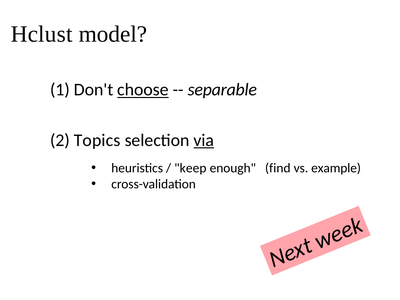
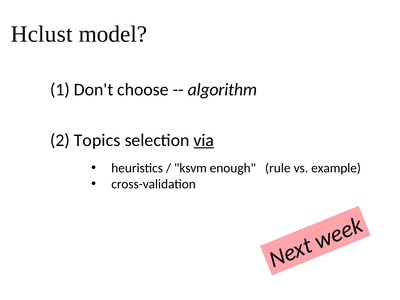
choose underline: present -> none (143, 90)
separable: separable -> algorithm (222, 90)
keep: keep -> ksvm (190, 168)
find: find -> rule (278, 168)
